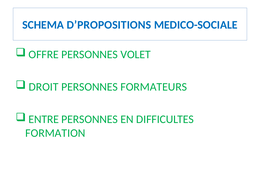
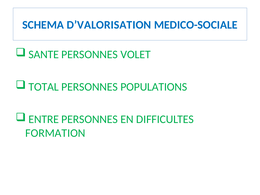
D’PROPOSITIONS: D’PROPOSITIONS -> D’VALORISATION (109, 25)
OFFRE: OFFRE -> SANTE (44, 55)
DROIT: DROIT -> TOTAL (44, 87)
FORMATEURS: FORMATEURS -> POPULATIONS (154, 87)
